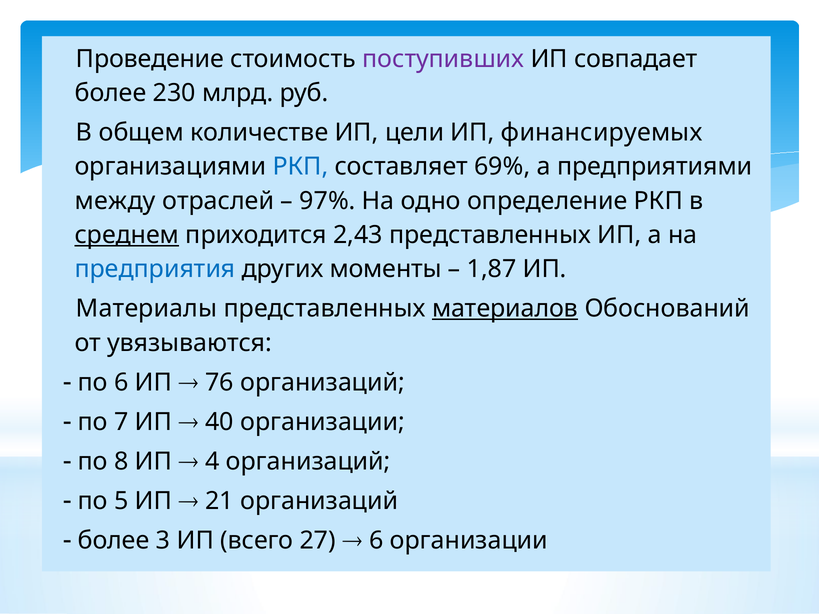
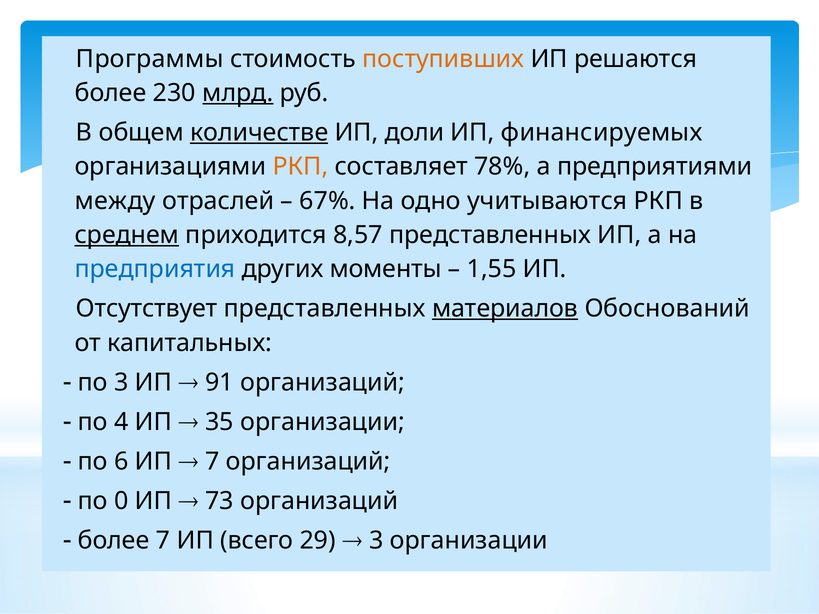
Проведение: Проведение -> Программы (150, 59)
поступивших colour: purple -> orange (443, 59)
совпадает: совпадает -> решаются (636, 59)
млрд underline: none -> present (238, 93)
количестве underline: none -> present (259, 133)
цели: цели -> доли (415, 133)
РКП colour: blue -> orange (300, 167)
69%: 69% -> 78% (502, 167)
97%: 97% -> 67% (328, 201)
определение: определение -> учитываются (547, 201)
2,43: 2,43 -> 8,57 (358, 235)
1,87: 1,87 -> 1,55 (492, 269)
Материалы: Материалы -> Отсутствует (147, 309)
увязываются: увязываются -> капитальных (190, 343)
по 6: 6 -> 3 (121, 383)
76: 76 -> 91 (219, 383)
7: 7 -> 4 (121, 422)
40: 40 -> 35 (219, 422)
8: 8 -> 6 (121, 462)
4: 4 -> 7 (212, 462)
5: 5 -> 0 (121, 501)
21: 21 -> 73 (219, 501)
более 3: 3 -> 7 (163, 541)
27: 27 -> 29 (318, 541)
6: 6 -> 3 (376, 541)
